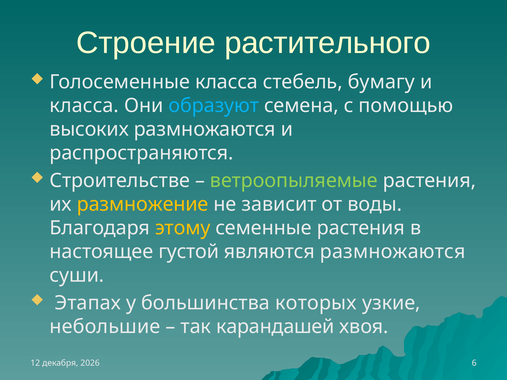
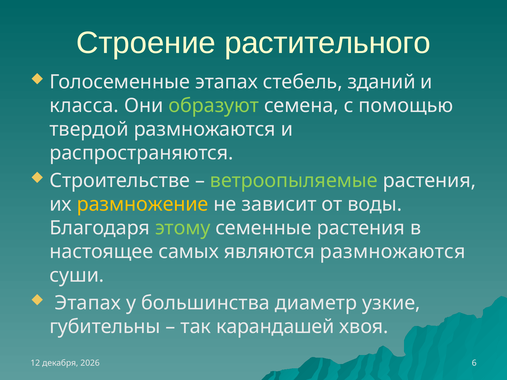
Голосеменные класса: класса -> этапах (226, 82)
бумагу: бумагу -> зданий (382, 82)
образуют colour: light blue -> light green (214, 106)
высоких: высоких -> твердой (89, 129)
этому colour: yellow -> light green (183, 228)
густой: густой -> самых (189, 252)
которых: которых -> диаметр (316, 303)
небольшие: небольшие -> губительны (105, 327)
